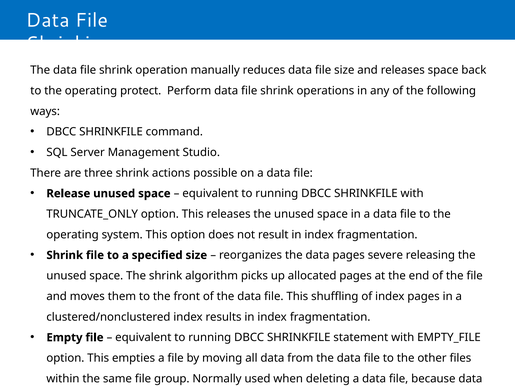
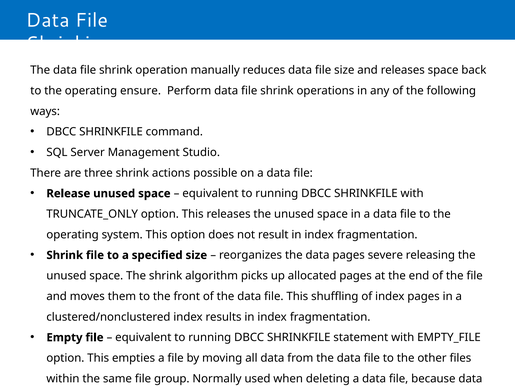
protect: protect -> ensure (141, 91)
